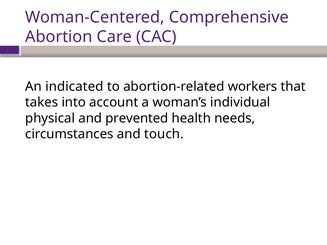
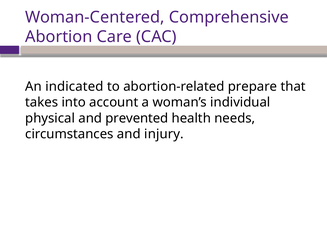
workers: workers -> prepare (253, 87)
touch: touch -> injury (164, 134)
